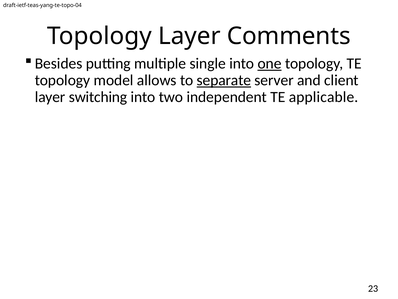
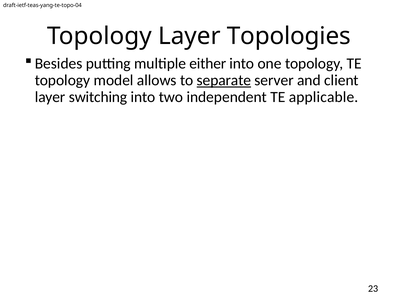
Comments: Comments -> Topologies (289, 36)
single: single -> either (208, 64)
one underline: present -> none (270, 64)
